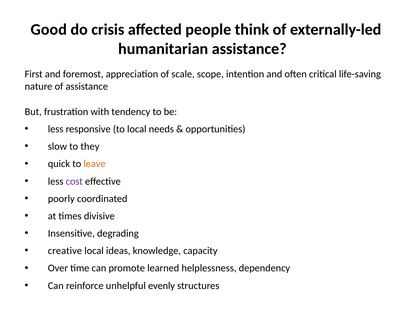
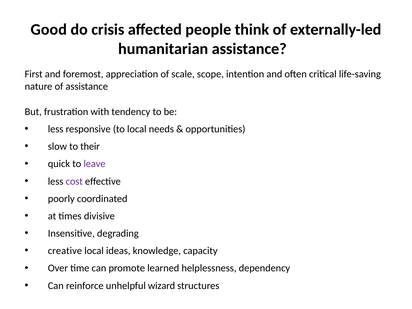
they: they -> their (90, 146)
leave colour: orange -> purple (94, 164)
evenly: evenly -> wizard (162, 286)
